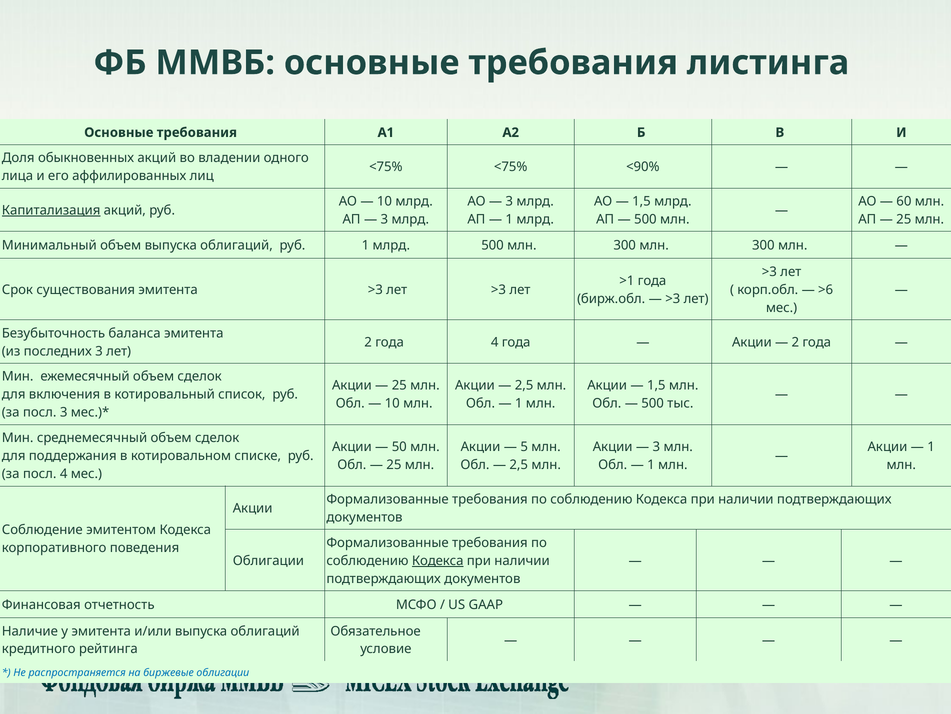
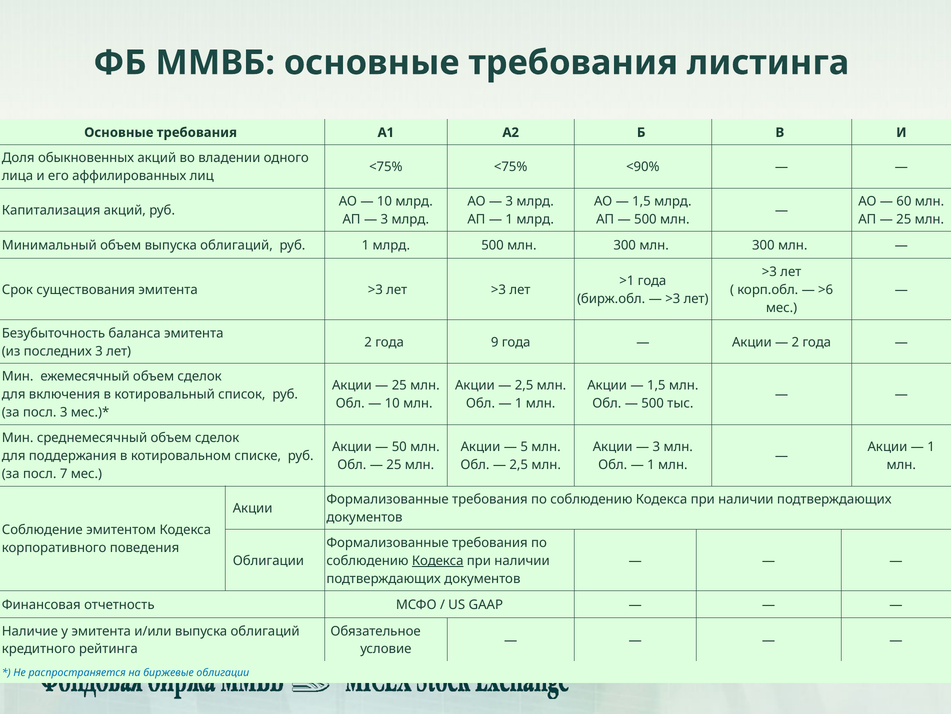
Капитализация underline: present -> none (51, 210)
года 4: 4 -> 9 (495, 342)
посл 4: 4 -> 7 (64, 473)
